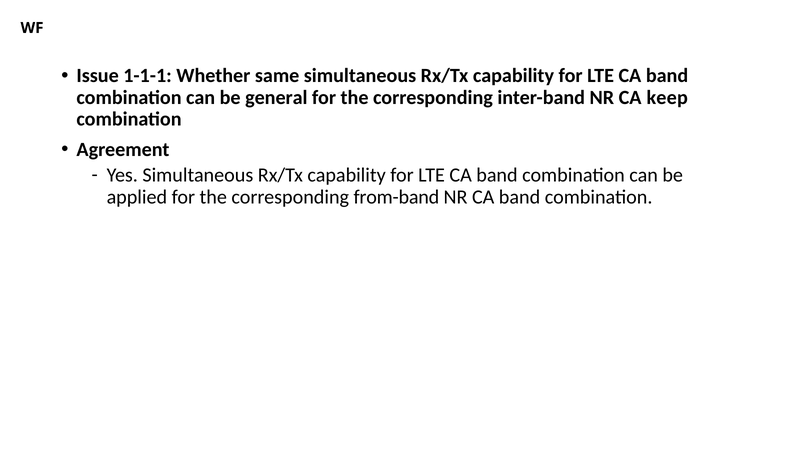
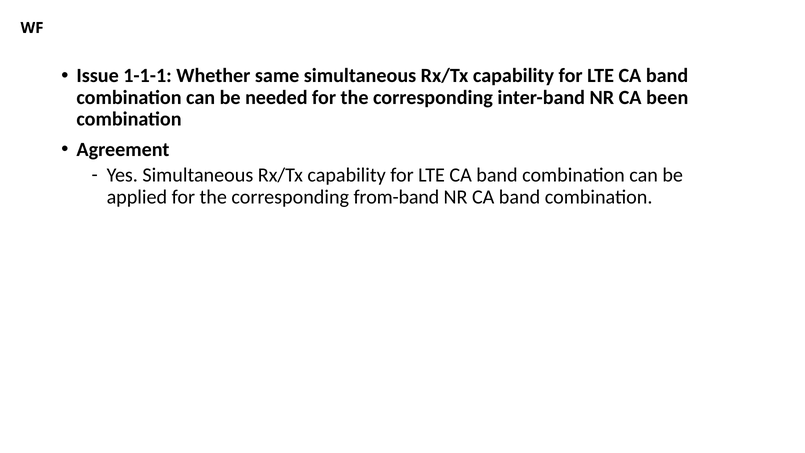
general: general -> needed (276, 98)
keep: keep -> been (667, 98)
